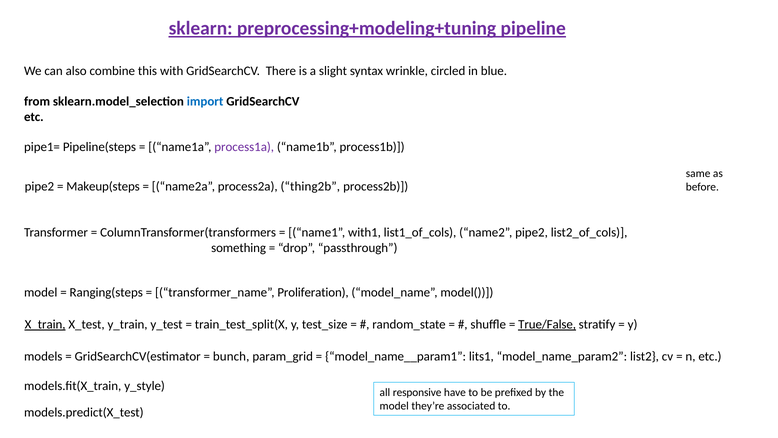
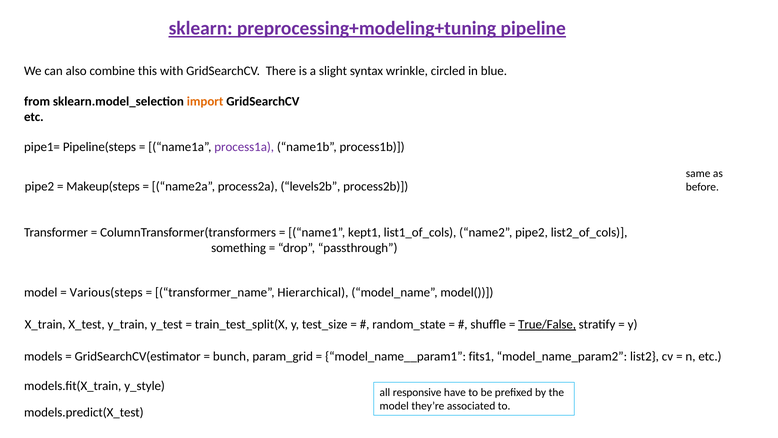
import colour: blue -> orange (205, 101)
thing2b: thing2b -> levels2b (310, 186)
with1: with1 -> kept1 (365, 232)
Ranging(steps: Ranging(steps -> Various(steps (106, 292)
Proliferation: Proliferation -> Hierarchical (313, 292)
X_train underline: present -> none (45, 324)
lits1: lits1 -> fits1 (481, 356)
